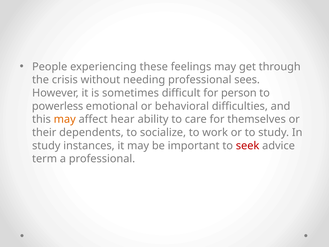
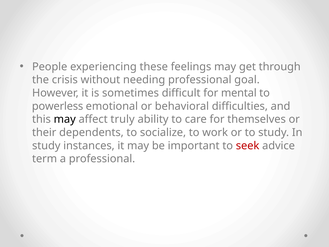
sees: sees -> goal (247, 80)
person: person -> mental (239, 93)
may colour: orange -> black (65, 119)
hear: hear -> truly (123, 119)
